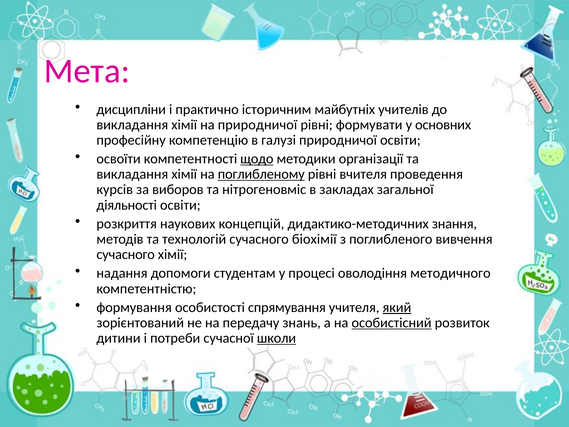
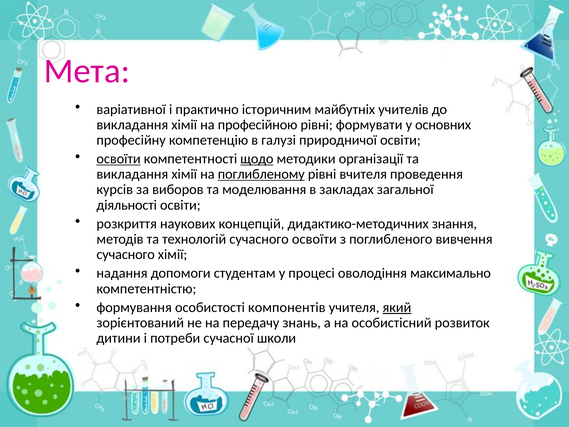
дисципліни: дисципліни -> варіативної (131, 109)
на природничої: природничої -> професійною (258, 125)
освоїти underline: none -> present (119, 159)
нітрогеновміс: нітрогеновміс -> моделювання (264, 189)
сучасного біохімії: біохімії -> освоїти (314, 239)
методичного: методичного -> максимально (451, 273)
спрямування: спрямування -> компонентів (287, 307)
особистісний underline: present -> none (392, 323)
школи underline: present -> none (277, 338)
